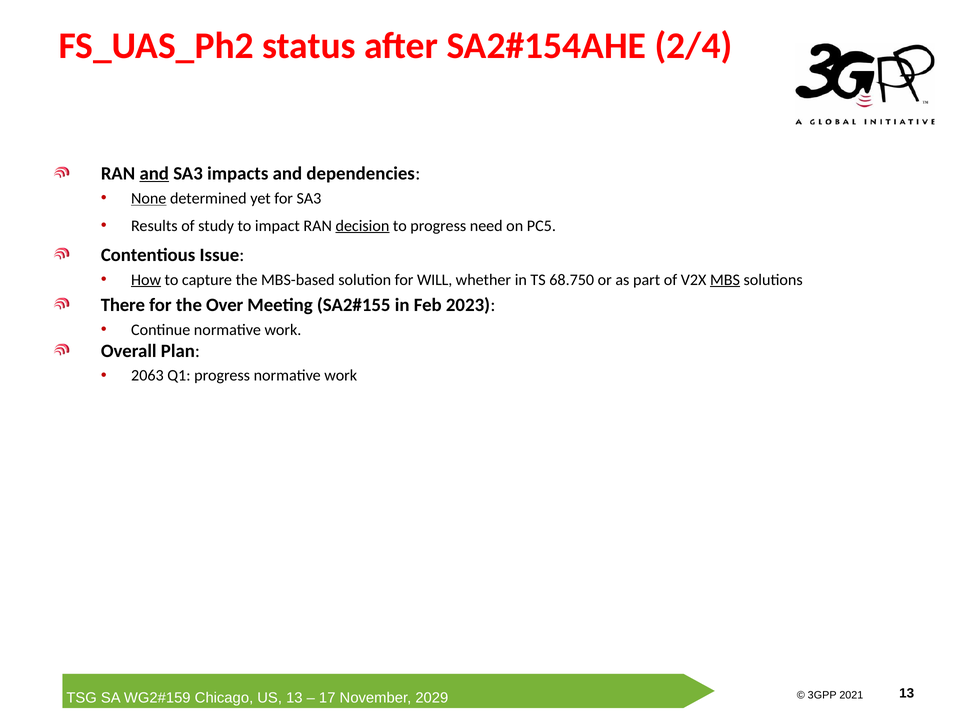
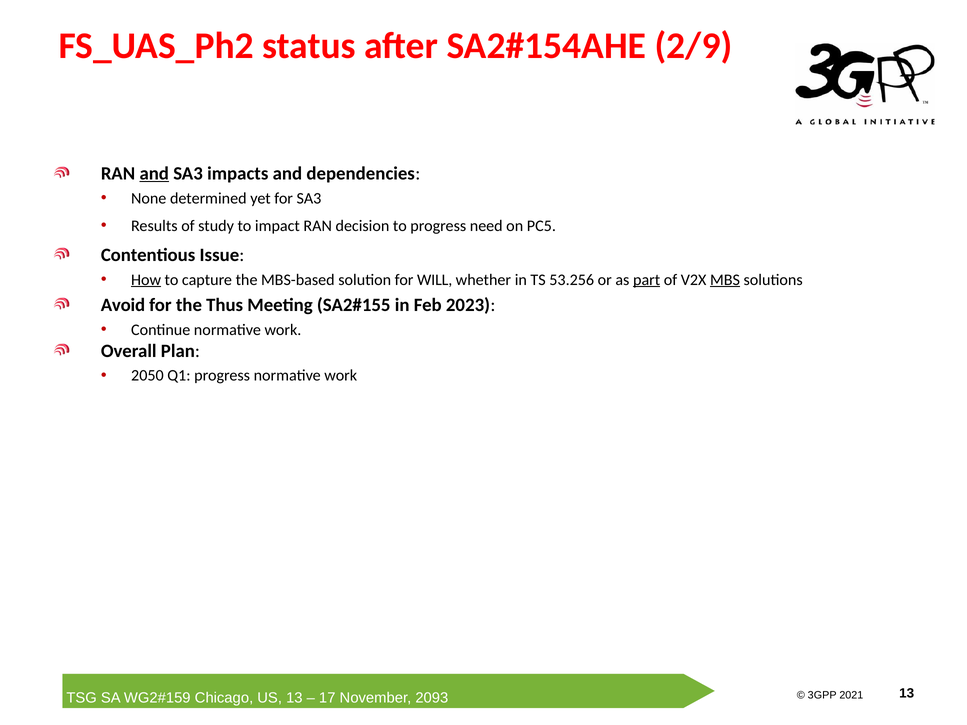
2/4: 2/4 -> 2/9 (693, 46)
None underline: present -> none (149, 198)
decision underline: present -> none (362, 226)
68.750: 68.750 -> 53.256 (572, 280)
part underline: none -> present (647, 280)
There: There -> Avoid (123, 305)
Over: Over -> Thus (225, 305)
2063: 2063 -> 2050 (147, 376)
2029: 2029 -> 2093 (432, 698)
